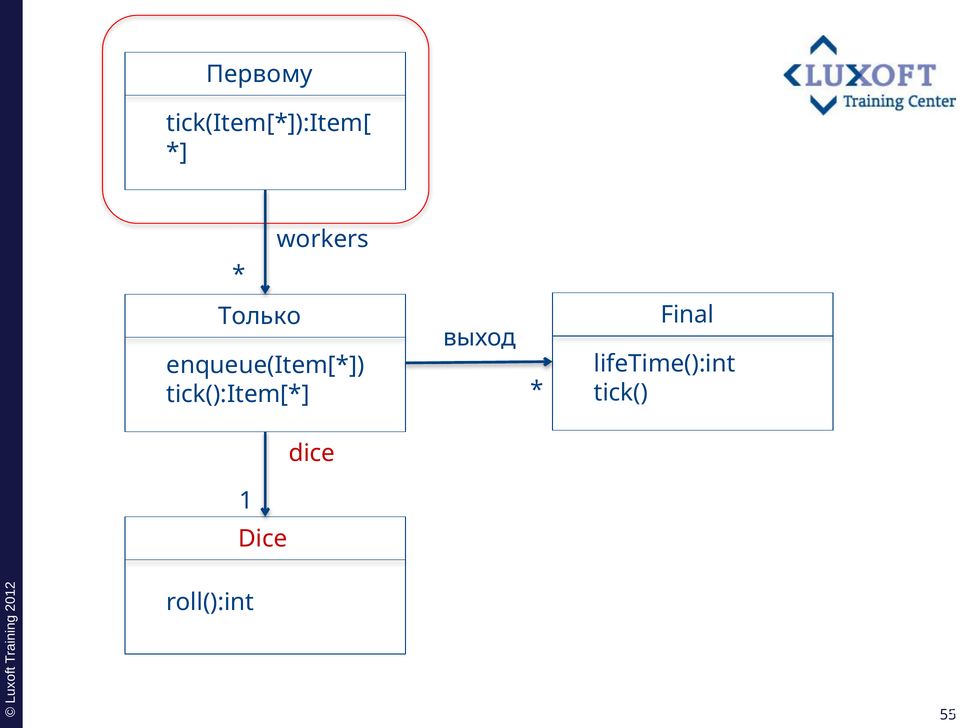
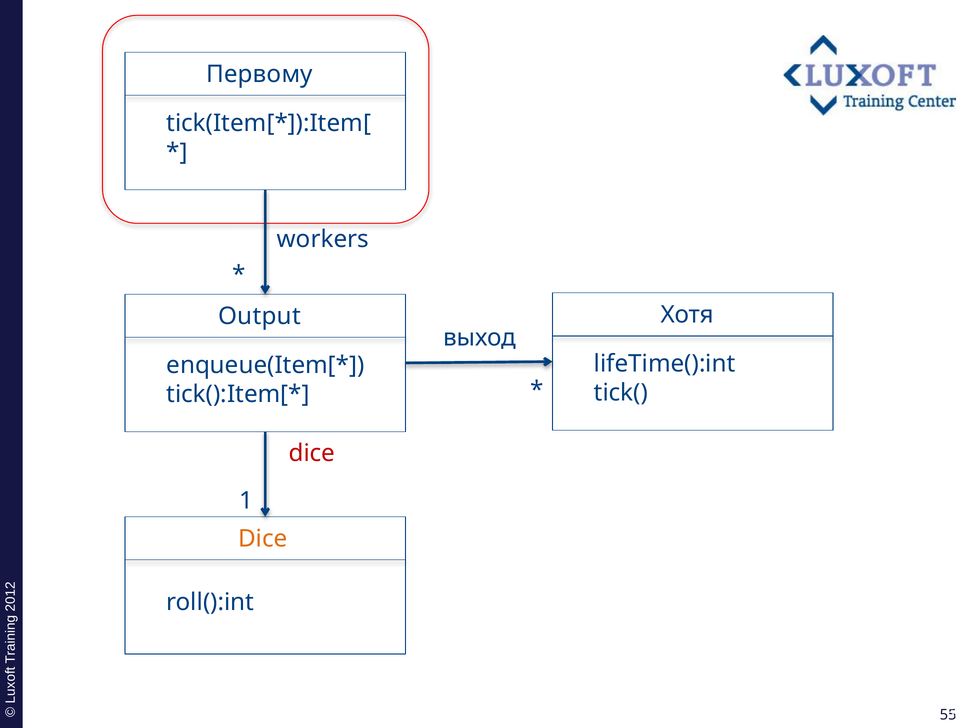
Final: Final -> Хотя (687, 315)
Только: Только -> Output (260, 316)
Dice colour: red -> orange (263, 539)
